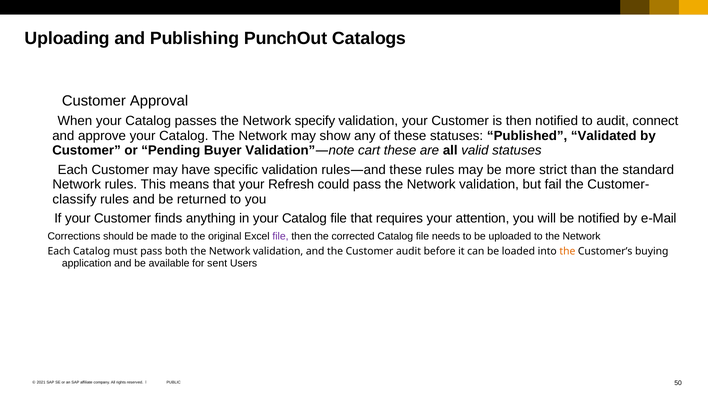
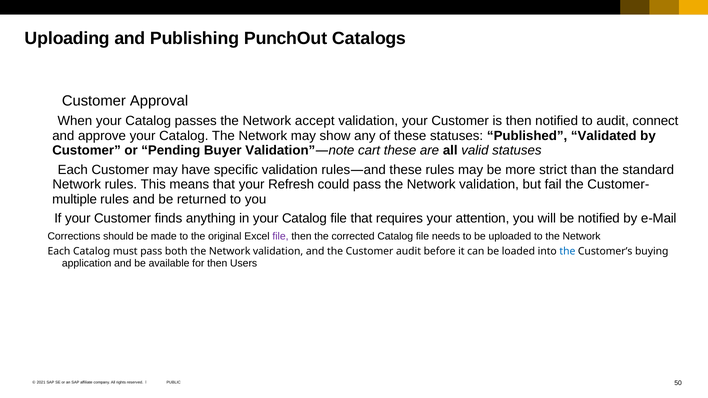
specify: specify -> accept (315, 121)
classify: classify -> multiple (75, 199)
the colour: orange -> blue (567, 251)
for sent: sent -> then (217, 263)
